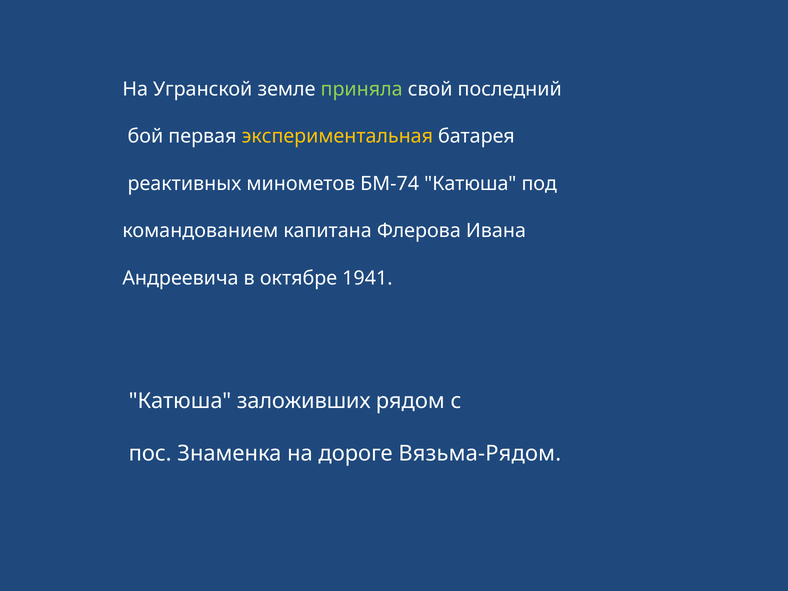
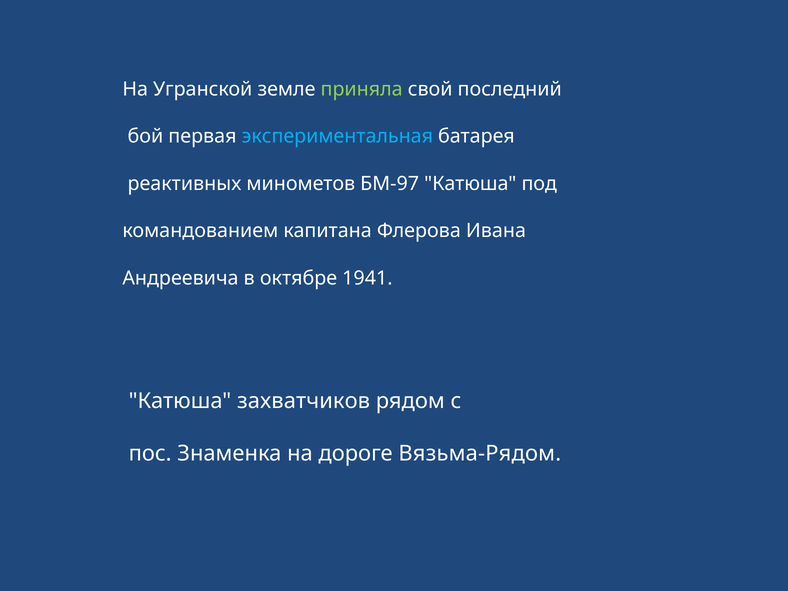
экспериментальная colour: yellow -> light blue (337, 136)
БМ-74: БМ-74 -> БМ-97 (390, 184)
заложивших: заложивших -> захватчиков (304, 401)
